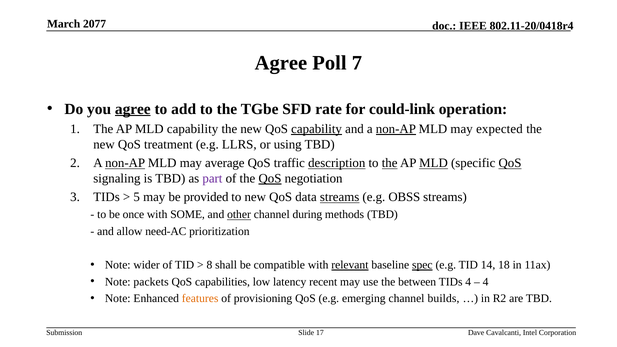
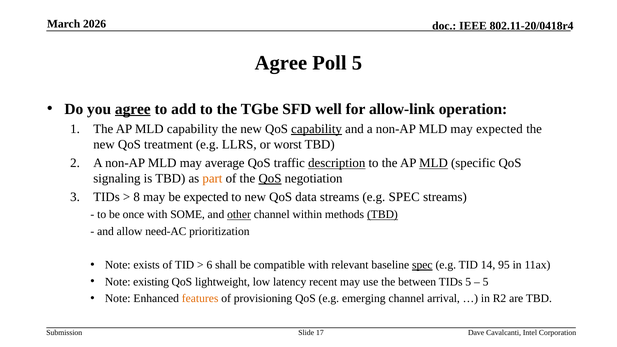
2077: 2077 -> 2026 (95, 24)
Poll 7: 7 -> 5 (357, 63)
rate: rate -> well (329, 109)
could-link: could-link -> allow-link (402, 109)
non-AP underline: present -> none (396, 129)
using: using -> worst (288, 145)
non-AP underline: present -> none (125, 163)
the underline: present -> none (390, 163)
QoS underline: present -> none (510, 163)
part colour: purple -> orange (212, 179)
5: 5 -> 8 (137, 197)
be provided: provided -> expected (206, 197)
streams underline: present -> none (340, 197)
e.g OBSS: OBSS -> SPEC (404, 197)
during: during -> within (307, 215)
TBD underline: none -> present (382, 215)
wider: wider -> exists (147, 265)
8: 8 -> 6 (209, 265)
relevant underline: present -> none (350, 265)
18: 18 -> 95 (504, 265)
packets: packets -> existing (151, 282)
capabilities: capabilities -> lightweight (223, 282)
TIDs 4: 4 -> 5 (468, 282)
4: 4 -> 5 (486, 282)
builds: builds -> arrival (444, 299)
